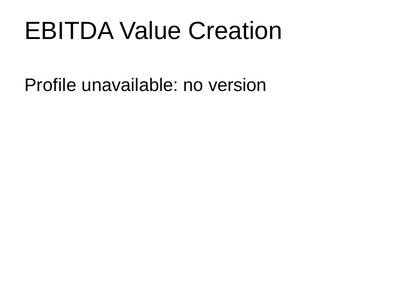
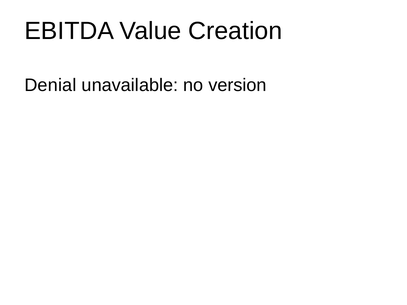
Profile: Profile -> Denial (50, 85)
